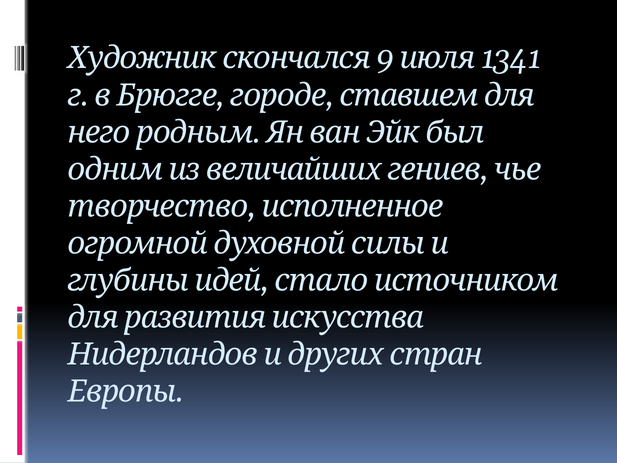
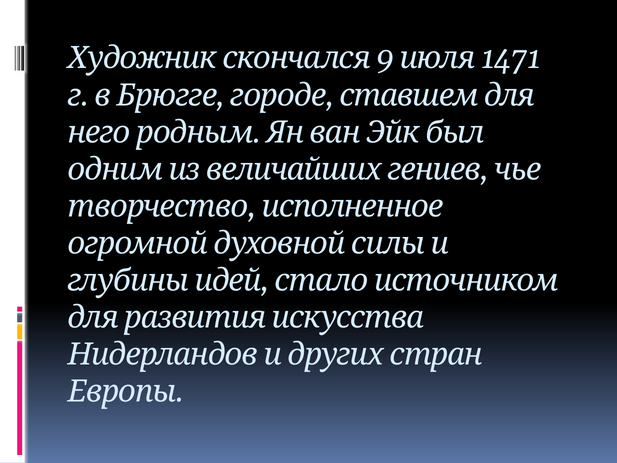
1341: 1341 -> 1471 (510, 58)
